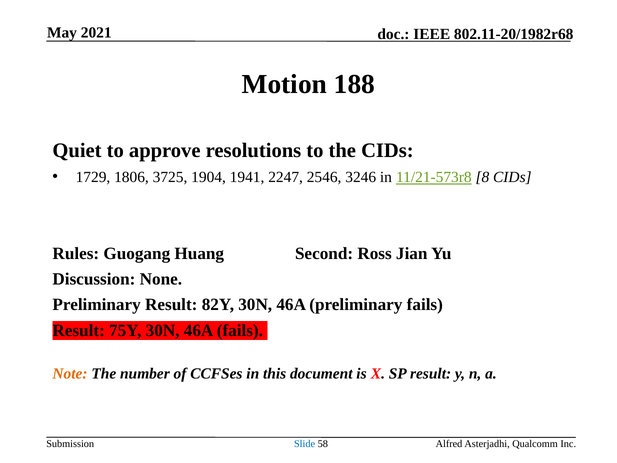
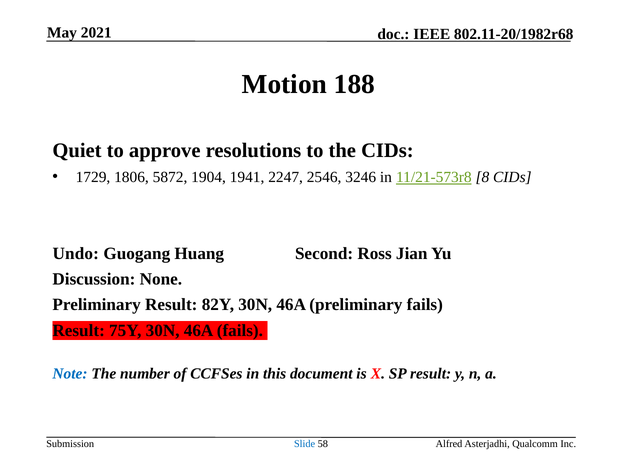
3725: 3725 -> 5872 (170, 177)
Rules: Rules -> Undo (76, 253)
Note colour: orange -> blue (70, 373)
